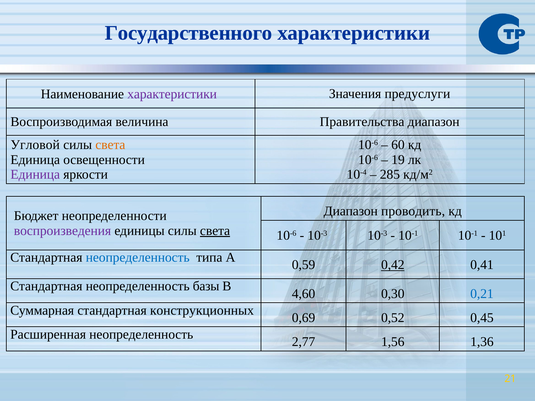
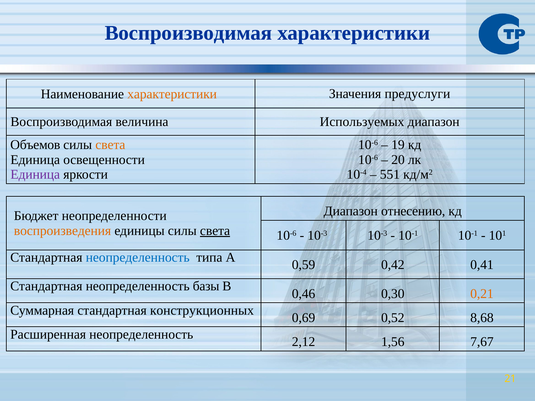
Государственного: Государственного -> Воспроизводимая (188, 33)
характеристики colour: purple -> orange (172, 94)
Правительства: Правительства -> Используемых (362, 122)
Угловой: Угловой -> Объемов (35, 145)
60: 60 -> 19 (398, 145)
19: 19 -> 20 (398, 160)
285: 285 -> 551 (390, 175)
проводить: проводить -> отнесению (413, 211)
воспроизведения colour: purple -> orange (62, 231)
0,42 underline: present -> none (393, 265)
4,60: 4,60 -> 0,46 (304, 294)
0,21 colour: blue -> orange (482, 294)
0,45: 0,45 -> 8,68 (482, 318)
2,77: 2,77 -> 2,12 (304, 342)
1,36: 1,36 -> 7,67 (482, 342)
